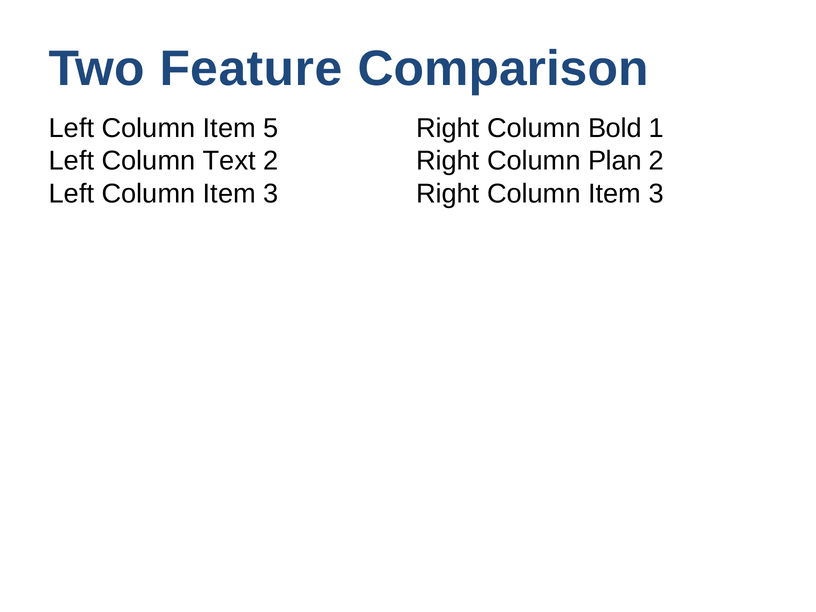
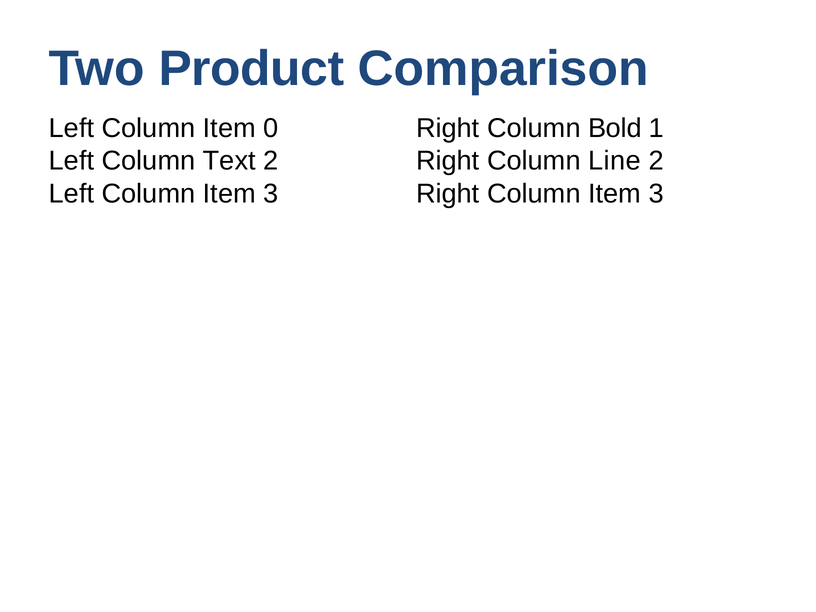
Feature: Feature -> Product (251, 69)
5: 5 -> 0 (271, 128)
Plan: Plan -> Line (615, 161)
